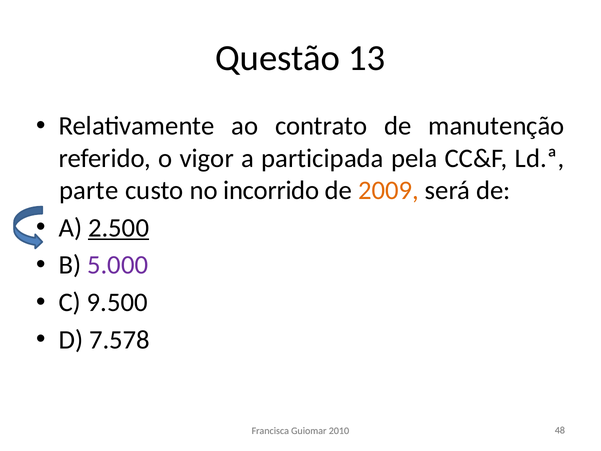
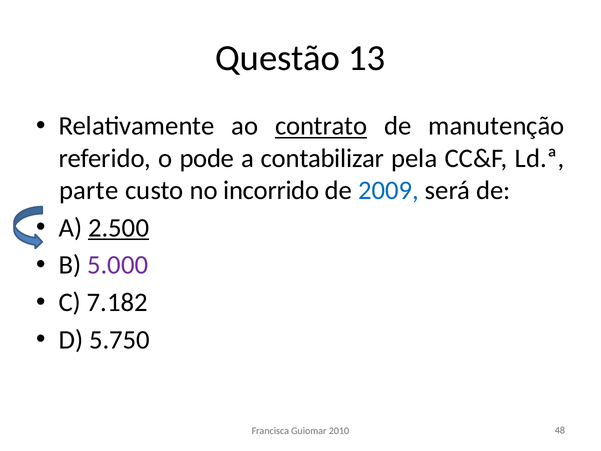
contrato underline: none -> present (321, 126)
vigor: vigor -> pode (207, 158)
participada: participada -> contabilizar (323, 158)
2009 colour: orange -> blue (388, 190)
9.500: 9.500 -> 7.182 (117, 302)
7.578: 7.578 -> 5.750 (120, 340)
